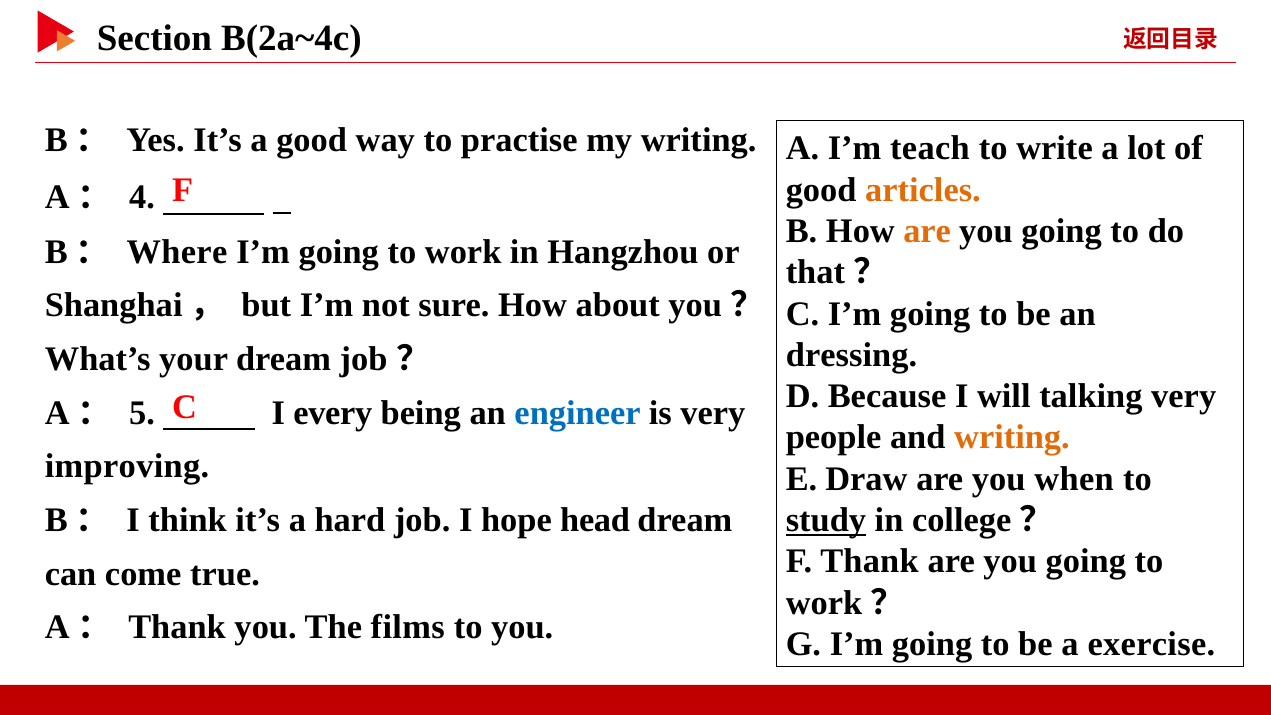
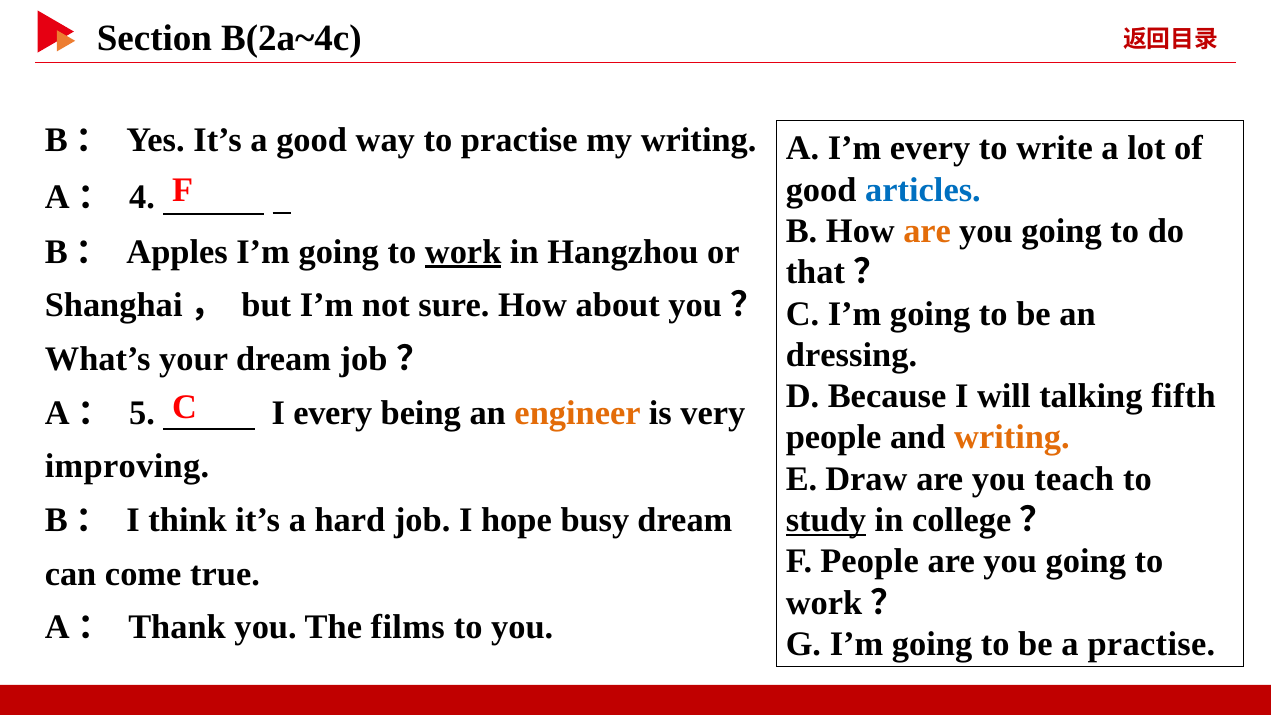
I’m teach: teach -> every (930, 149)
articles colour: orange -> blue (923, 190)
Where: Where -> Apples (177, 252)
work underline: none -> present (463, 252)
talking very: very -> fifth (1184, 396)
engineer colour: blue -> orange (578, 413)
when: when -> teach (1074, 479)
head: head -> busy (595, 520)
F Thank: Thank -> People (870, 561)
a exercise: exercise -> practise (1151, 644)
